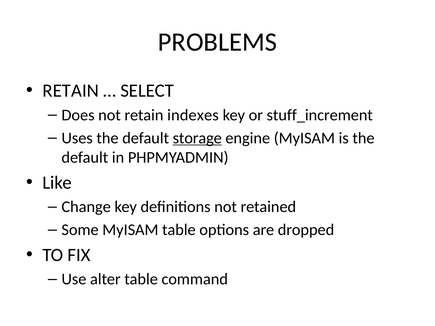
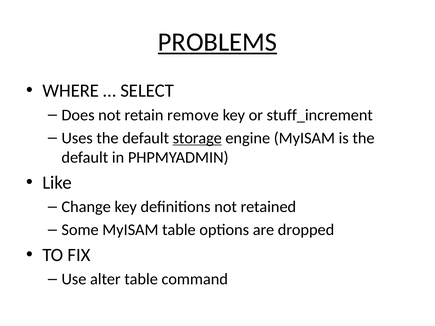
PROBLEMS underline: none -> present (217, 42)
RETAIN: RETAIN -> WHERE (71, 91)
indexes: indexes -> remove (193, 115)
